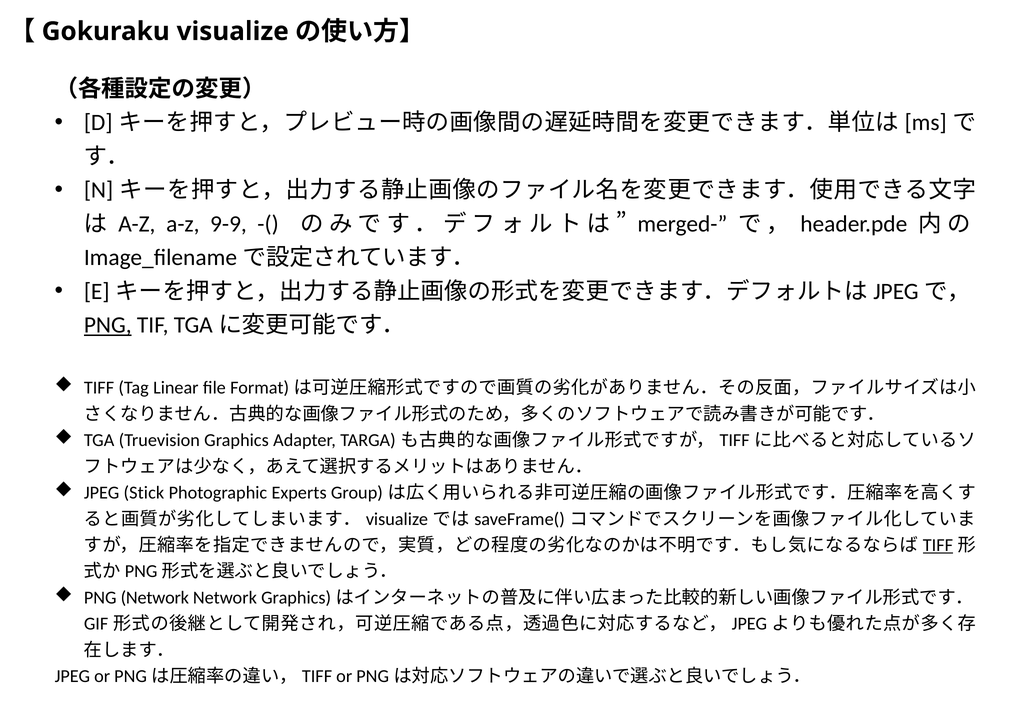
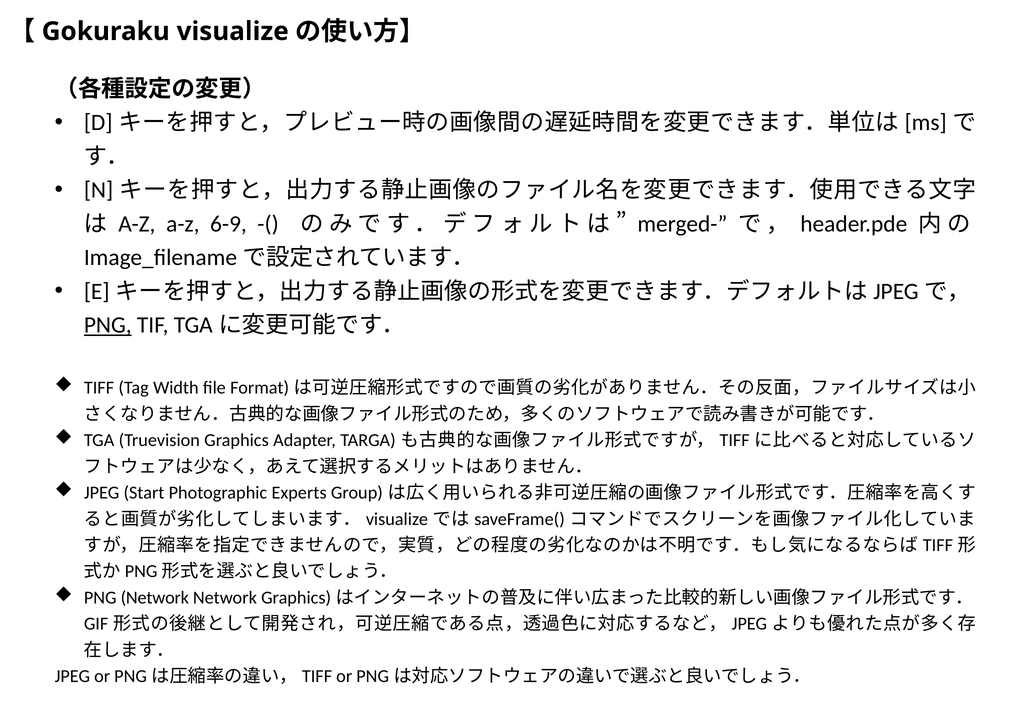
9-9: 9-9 -> 6-9 (228, 224)
Linear: Linear -> Width (176, 388)
Stick: Stick -> Start (144, 493)
TIFF underline: present -> none (938, 545)
